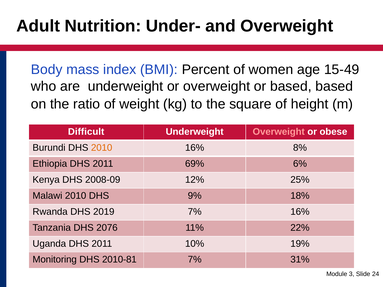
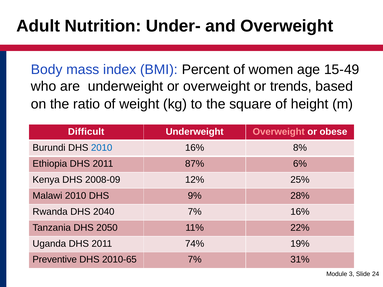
or based: based -> trends (291, 87)
2010 colour: orange -> blue (102, 148)
69%: 69% -> 87% (195, 164)
18%: 18% -> 28% (300, 196)
2019: 2019 -> 2040 (104, 212)
2076: 2076 -> 2050 (107, 228)
10%: 10% -> 74% (195, 244)
Monitoring: Monitoring -> Preventive (55, 260)
2010-81: 2010-81 -> 2010-65 (119, 260)
